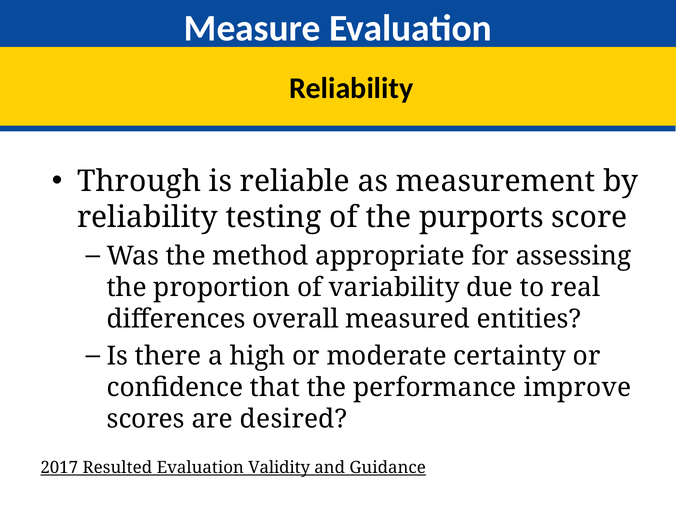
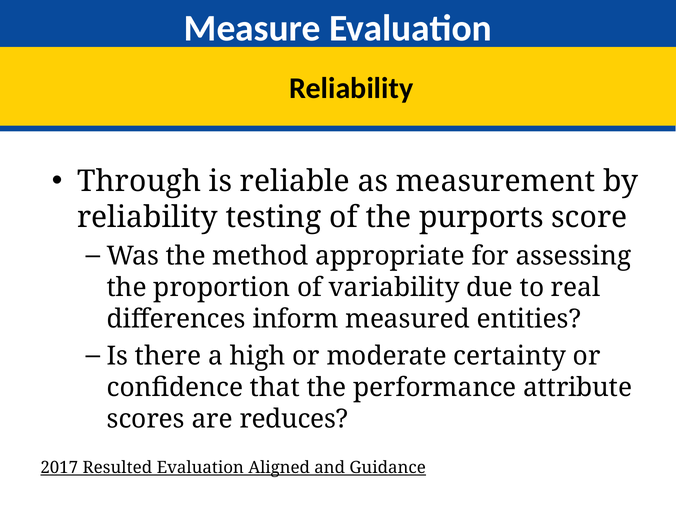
overall: overall -> inform (296, 319)
improve: improve -> attribute (578, 387)
desired: desired -> reduces (294, 419)
Validity: Validity -> Aligned (279, 468)
